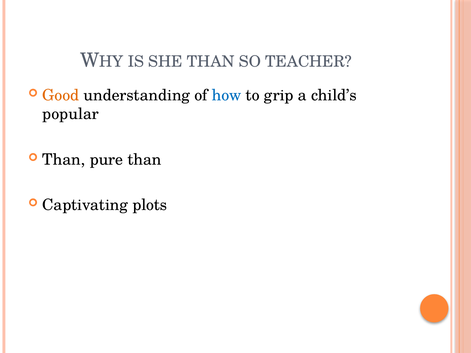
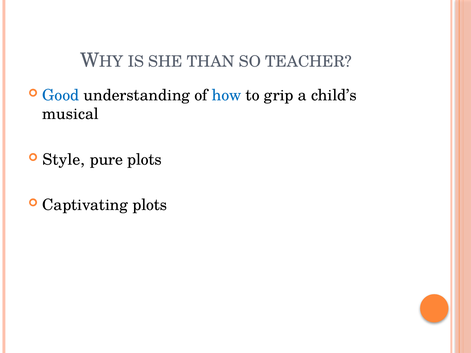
Good colour: orange -> blue (61, 95)
popular: popular -> musical (71, 114)
Than: Than -> Style (64, 160)
pure than: than -> plots (145, 160)
